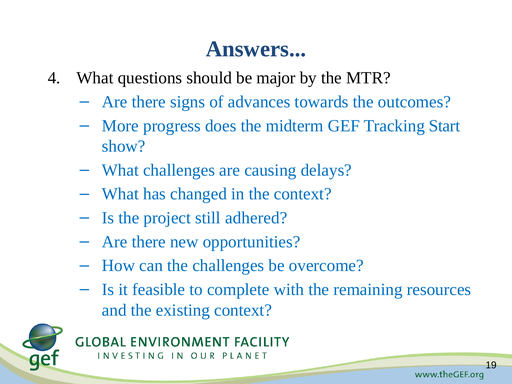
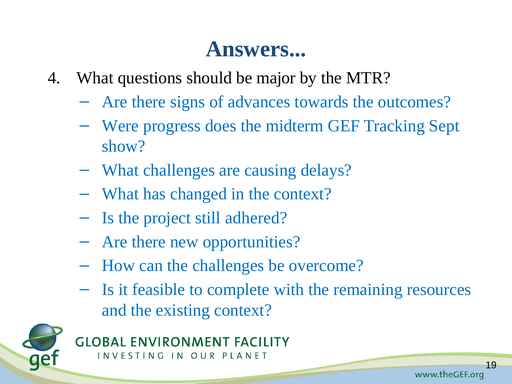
More: More -> Were (120, 126)
Start: Start -> Sept (444, 126)
